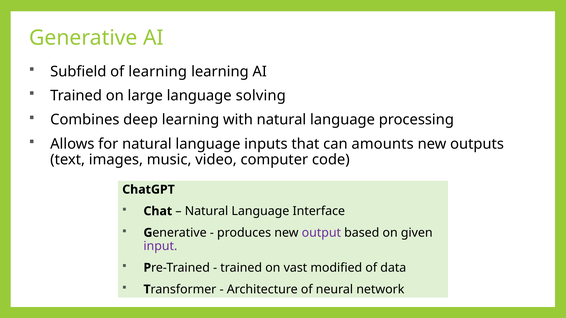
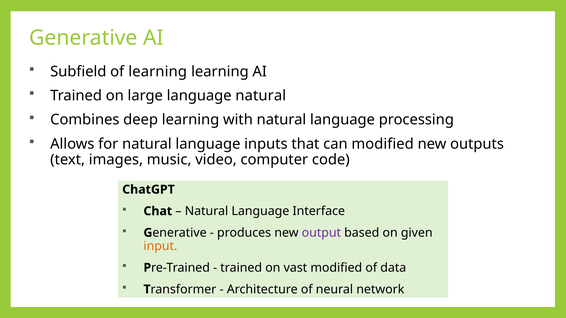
language solving: solving -> natural (261, 96)
can amounts: amounts -> modified (383, 144)
input colour: purple -> orange (160, 246)
